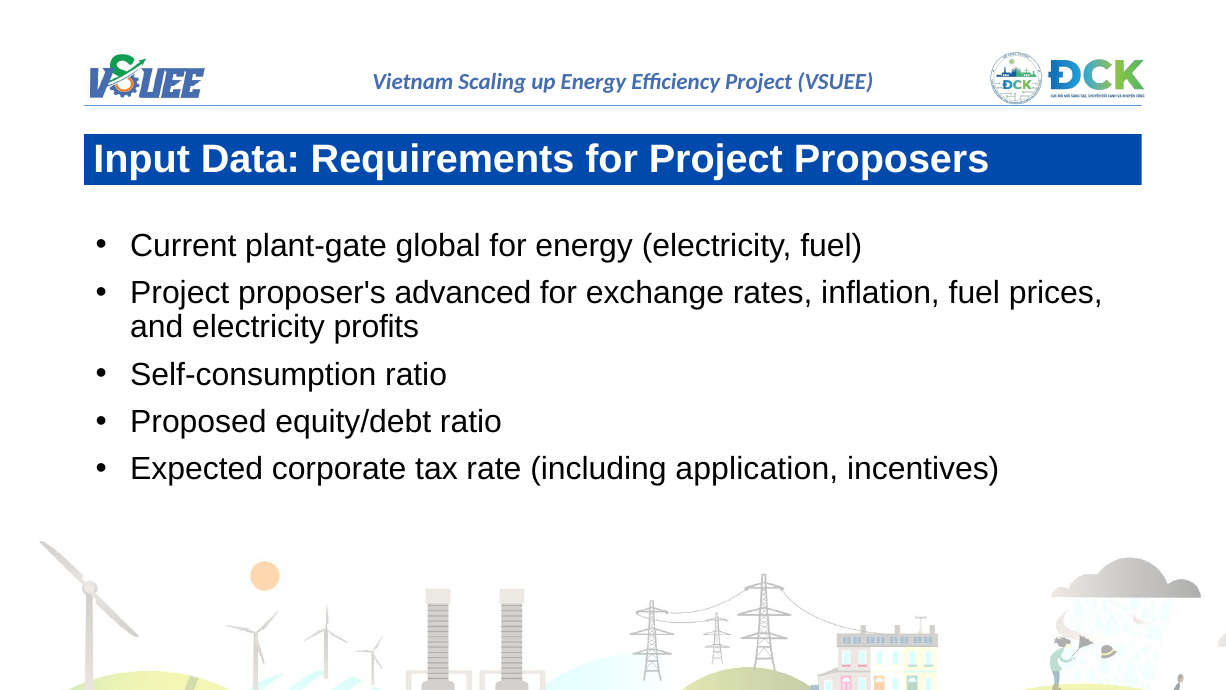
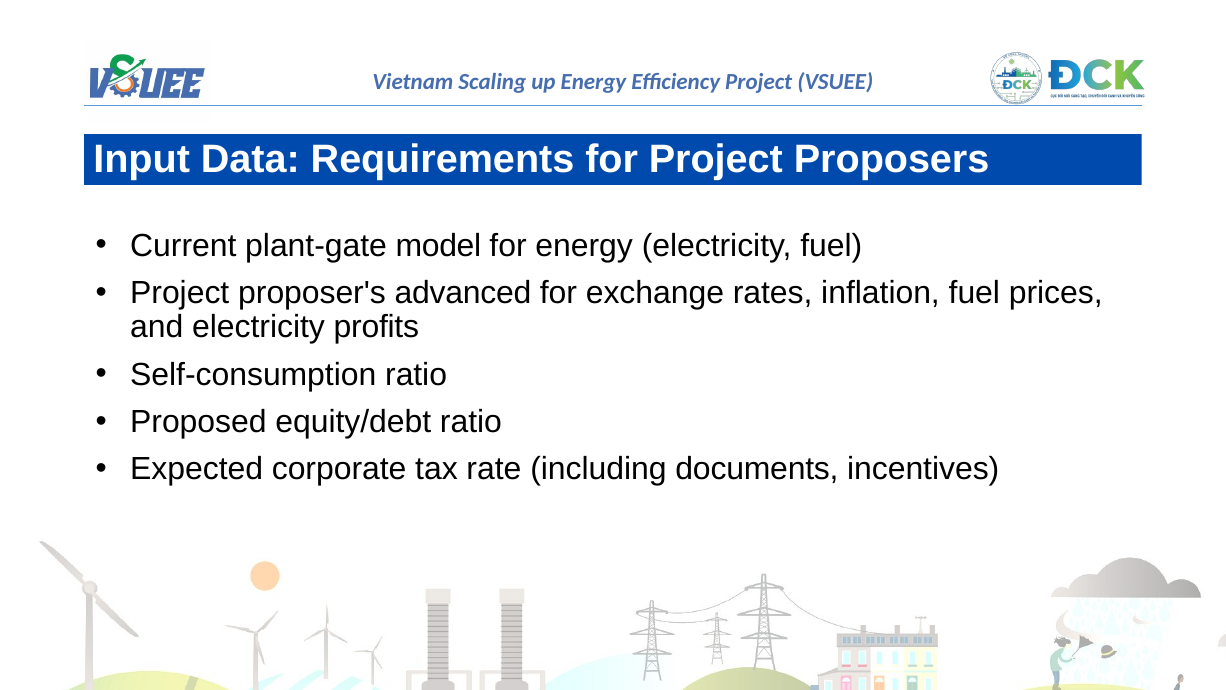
global: global -> model (438, 246)
application: application -> documents (757, 469)
